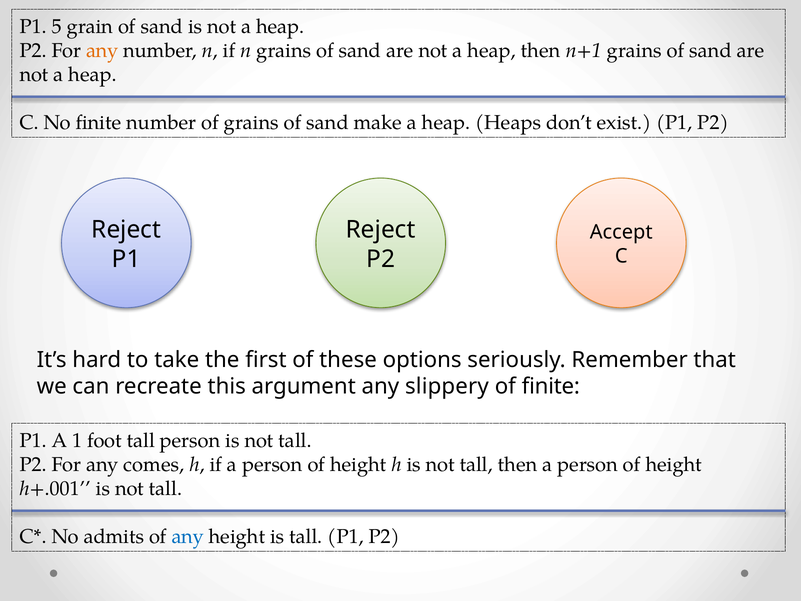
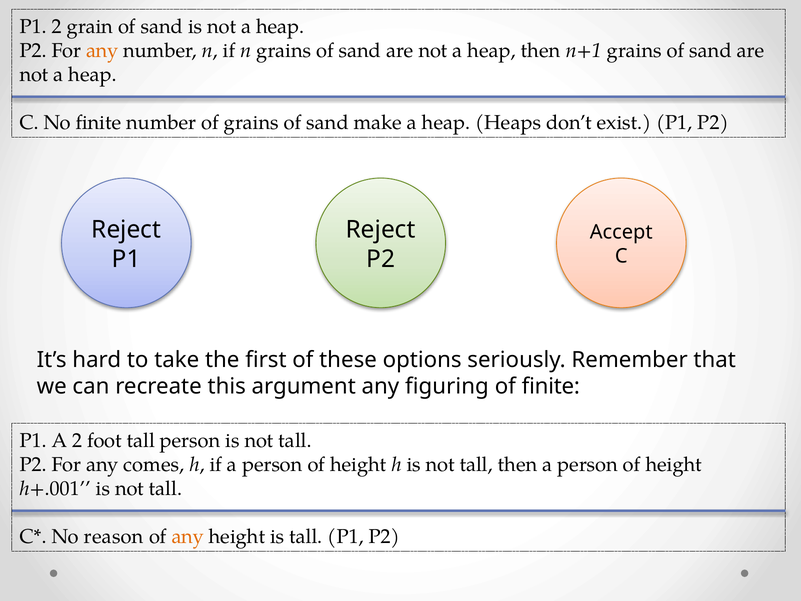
P1 5: 5 -> 2 (57, 27)
slippery: slippery -> figuring (447, 386)
A 1: 1 -> 2 (77, 440)
admits: admits -> reason (114, 536)
any colour: blue -> orange (188, 536)
